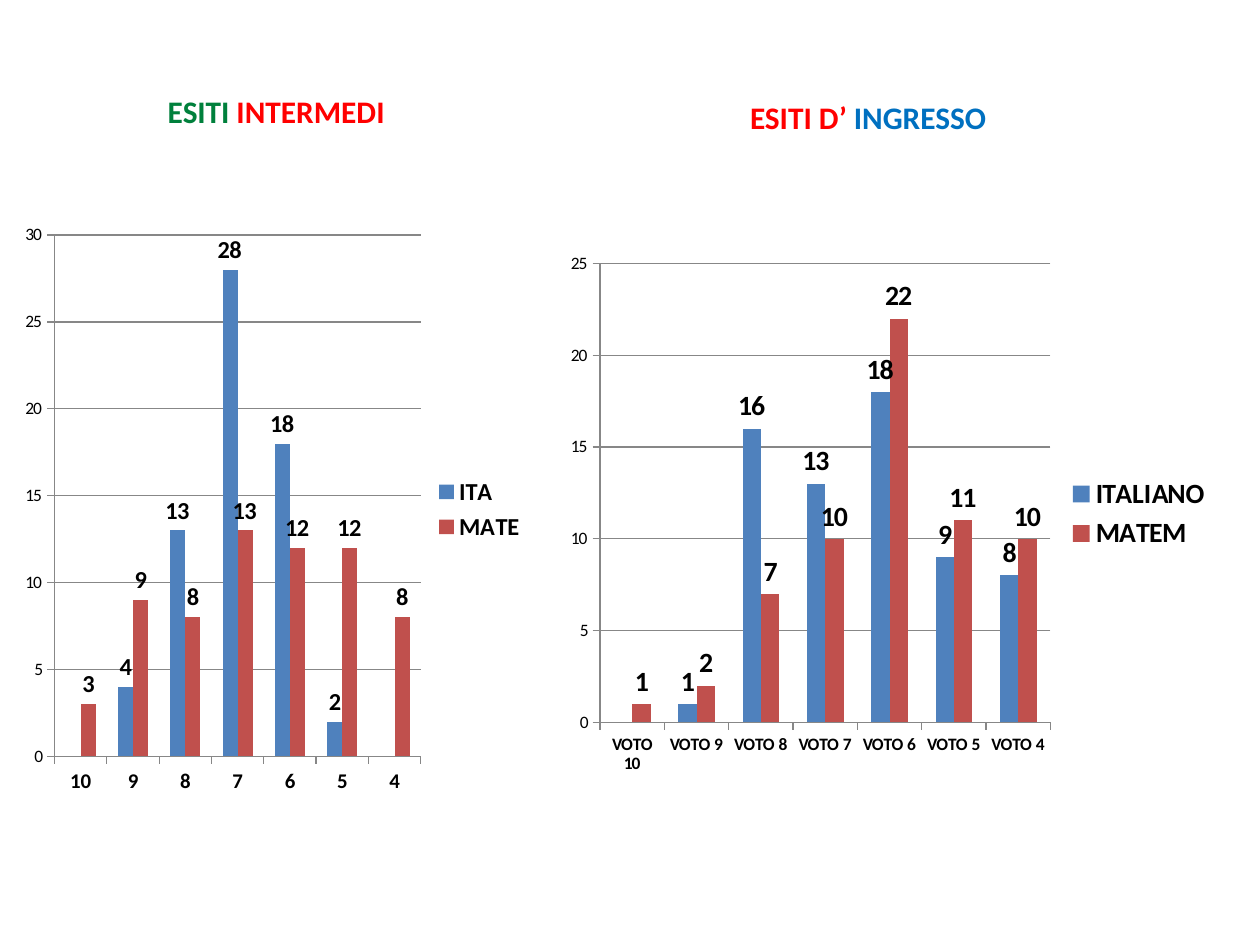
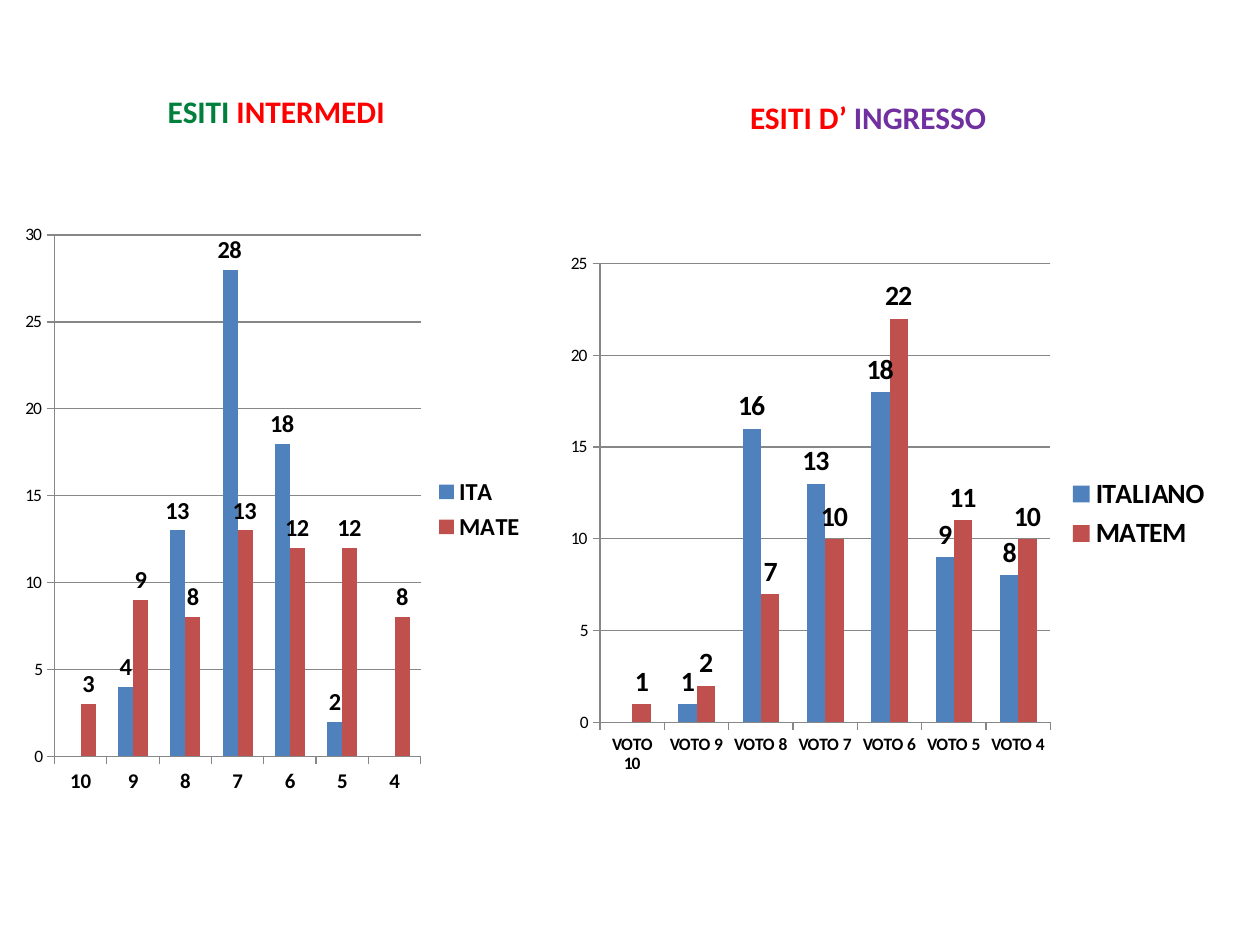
INGRESSO colour: blue -> purple (920, 119)
